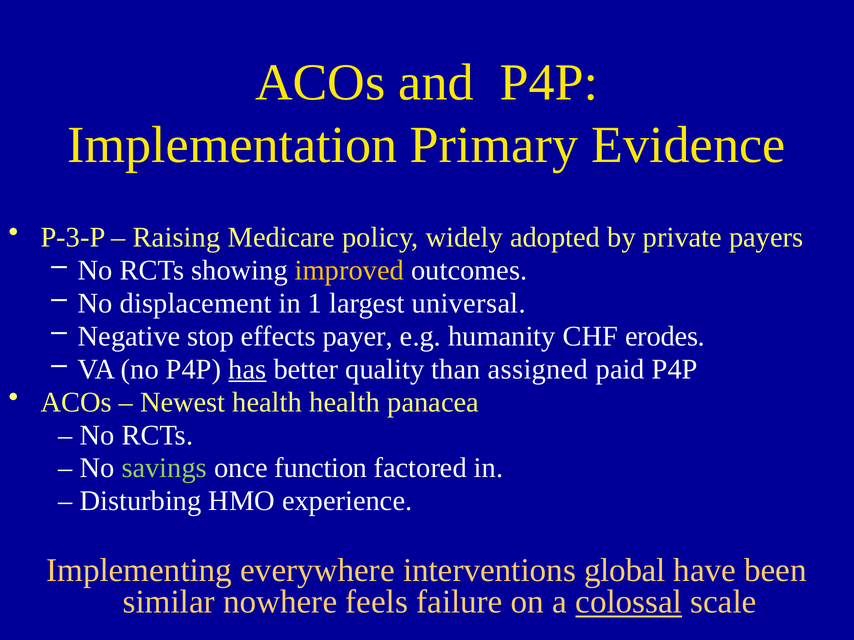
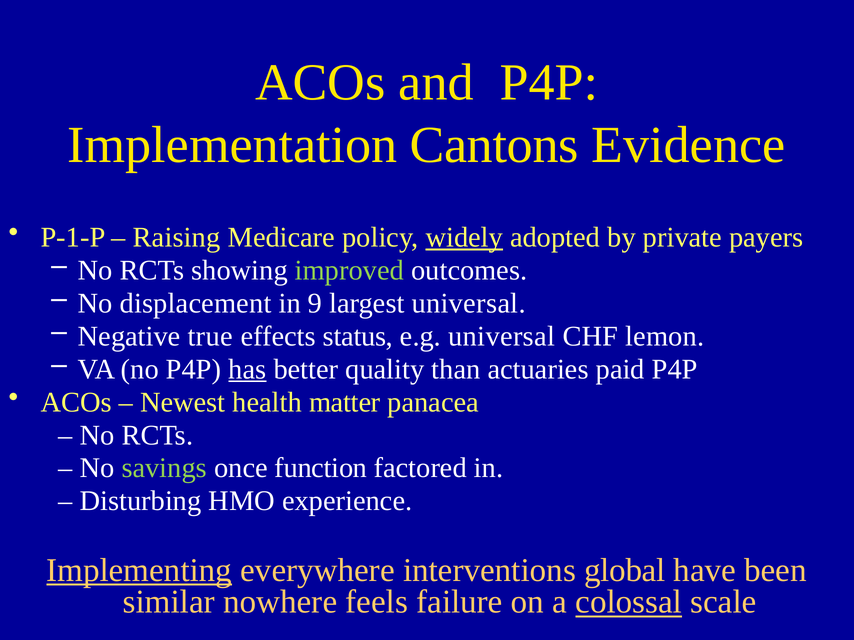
Primary: Primary -> Cantons (494, 145)
P-3-P: P-3-P -> P-1-P (73, 237)
widely underline: none -> present (464, 237)
improved colour: yellow -> light green (349, 270)
1: 1 -> 9 (315, 303)
stop: stop -> true (210, 336)
payer: payer -> status (358, 336)
e.g humanity: humanity -> universal (502, 336)
erodes: erodes -> lemon (665, 336)
assigned: assigned -> actuaries (538, 369)
health health: health -> matter (345, 402)
Implementing underline: none -> present (139, 571)
